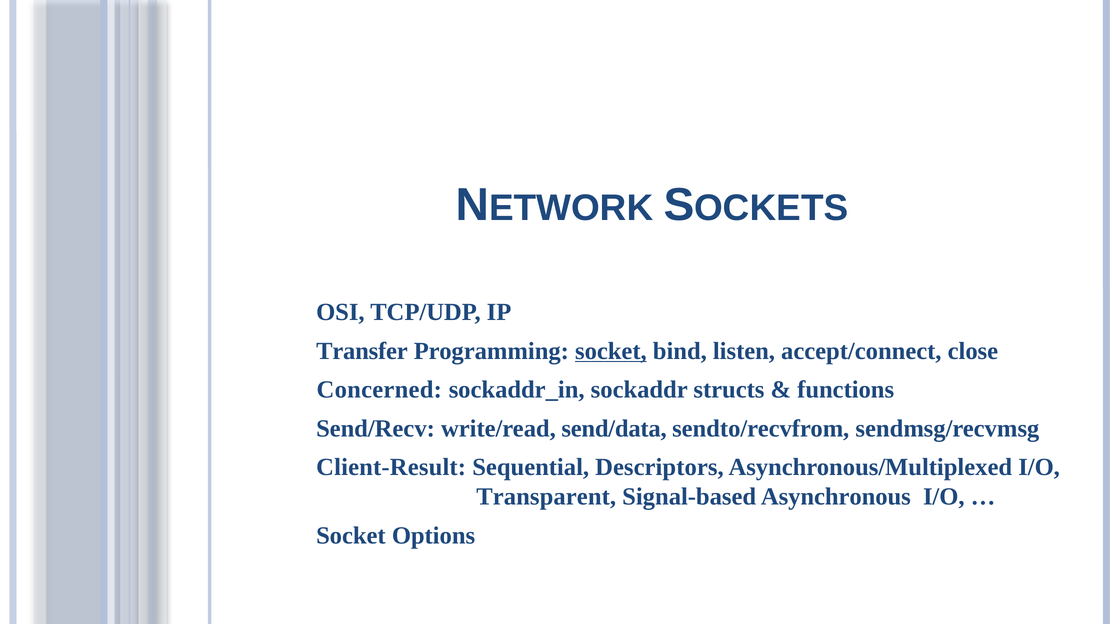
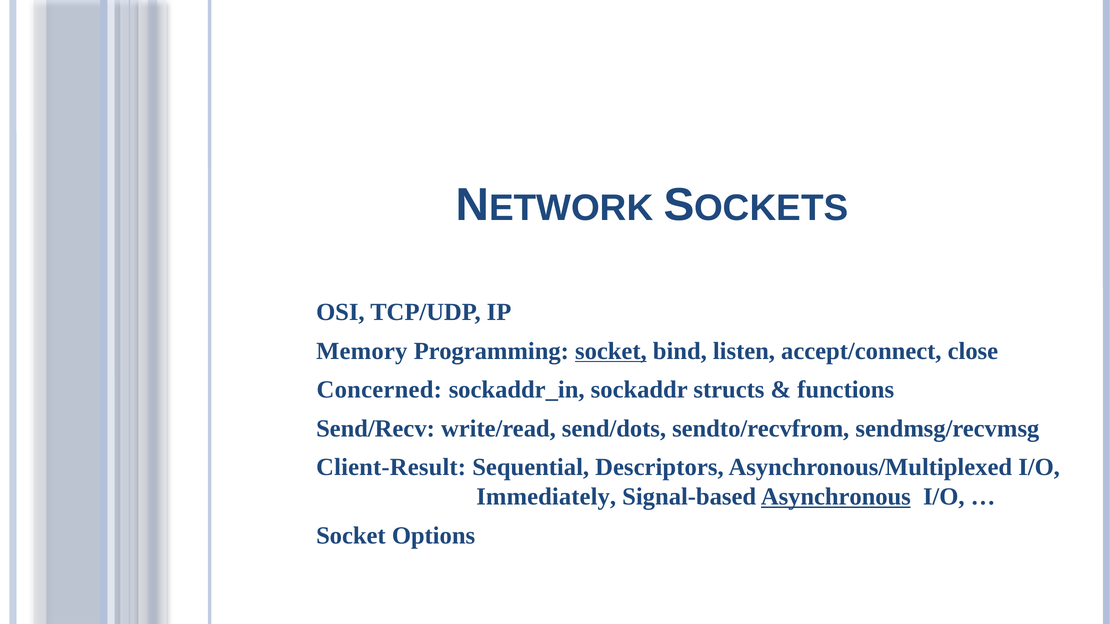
Transfer: Transfer -> Memory (362, 351)
send/data: send/data -> send/dots (614, 429)
Transparent: Transparent -> Immediately (546, 497)
Asynchronous underline: none -> present (836, 497)
